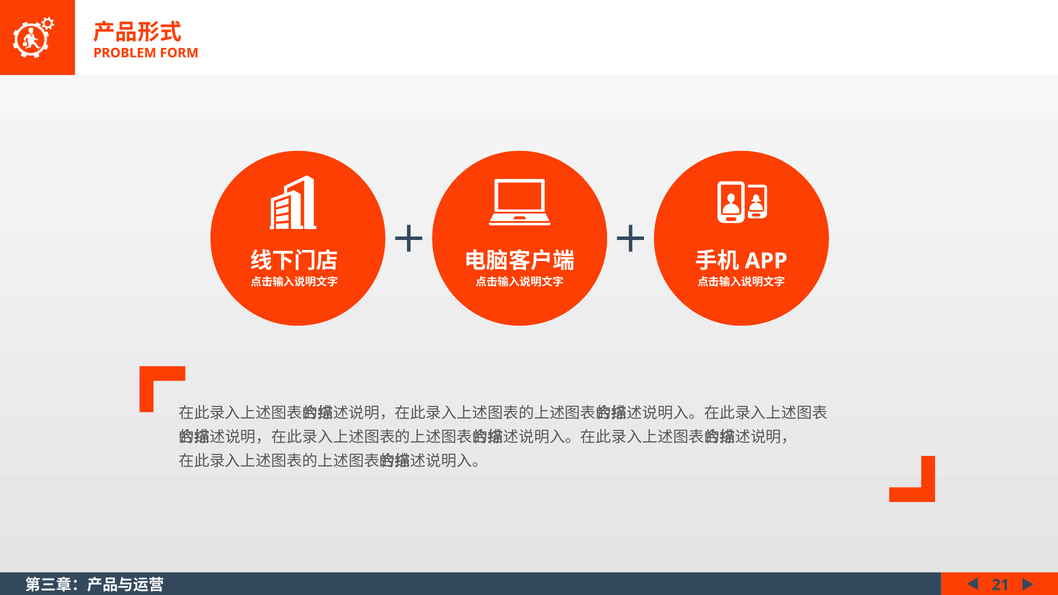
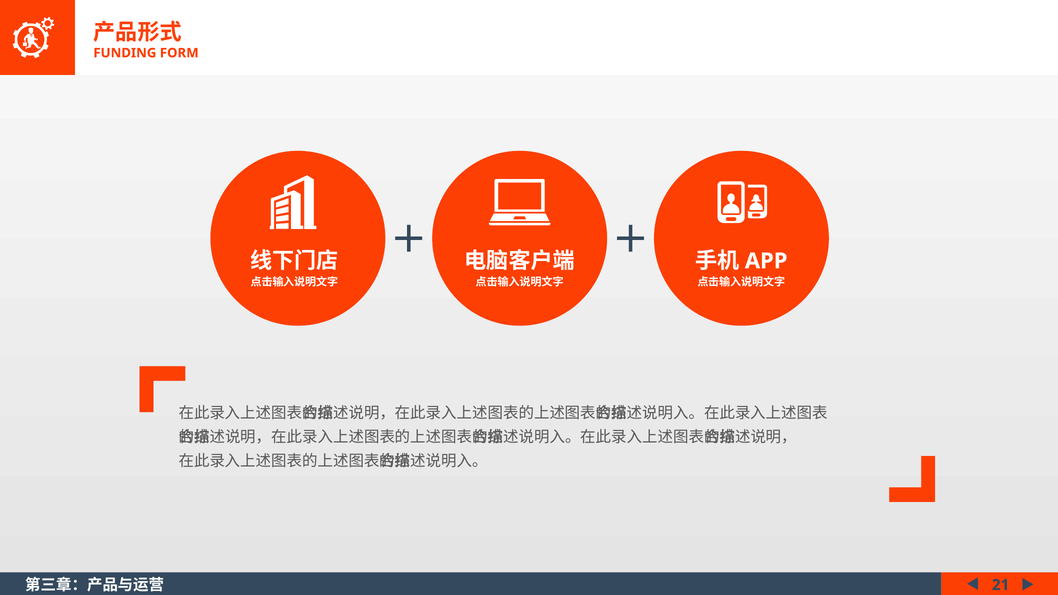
PROBLEM: PROBLEM -> FUNDING (125, 53)
